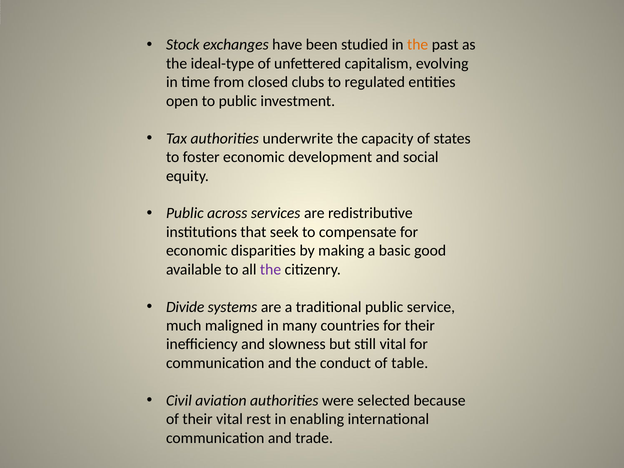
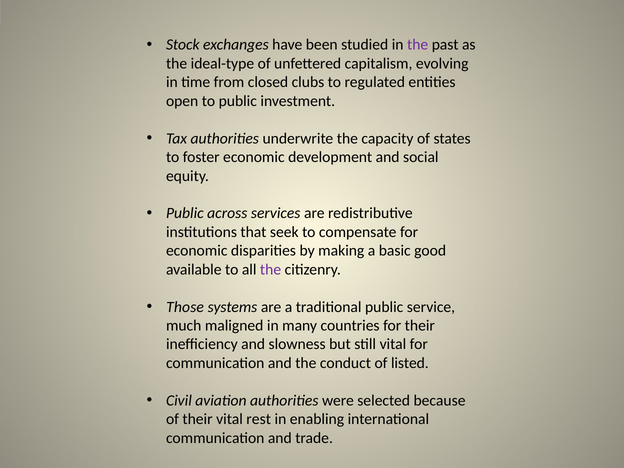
the colour: orange -> purple (418, 45)
Divide: Divide -> Those (185, 307)
table: table -> listed (410, 363)
